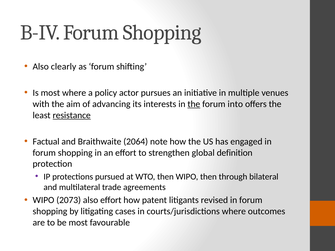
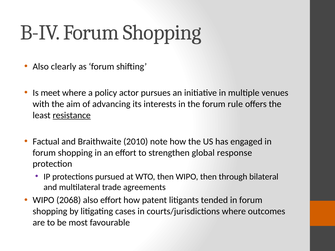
Is most: most -> meet (50, 93)
the underline: present -> none (194, 104)
into: into -> rule (235, 104)
2064: 2064 -> 2010 (136, 142)
definition: definition -> response (235, 153)
2073: 2073 -> 2068 (69, 200)
revised: revised -> tended (214, 200)
